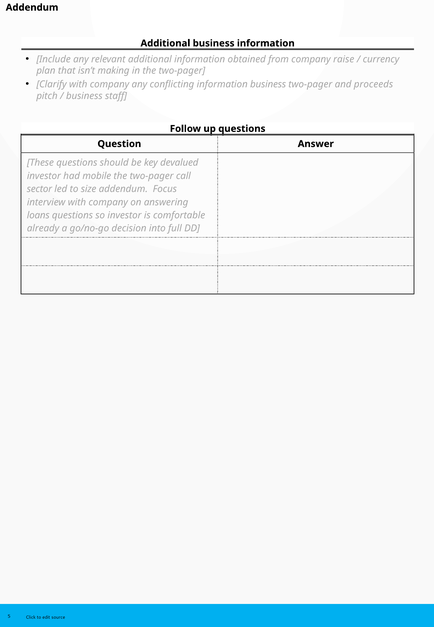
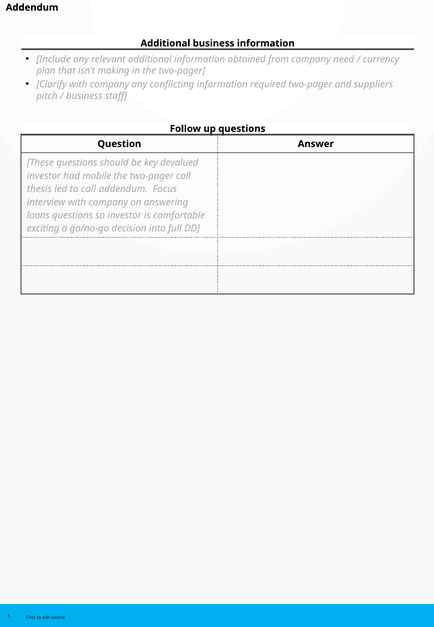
raise: raise -> need (344, 59)
information business: business -> required (268, 84)
proceeds: proceeds -> suppliers (373, 84)
sector: sector -> thesis (39, 189)
to size: size -> call (89, 189)
already: already -> exciting (43, 228)
